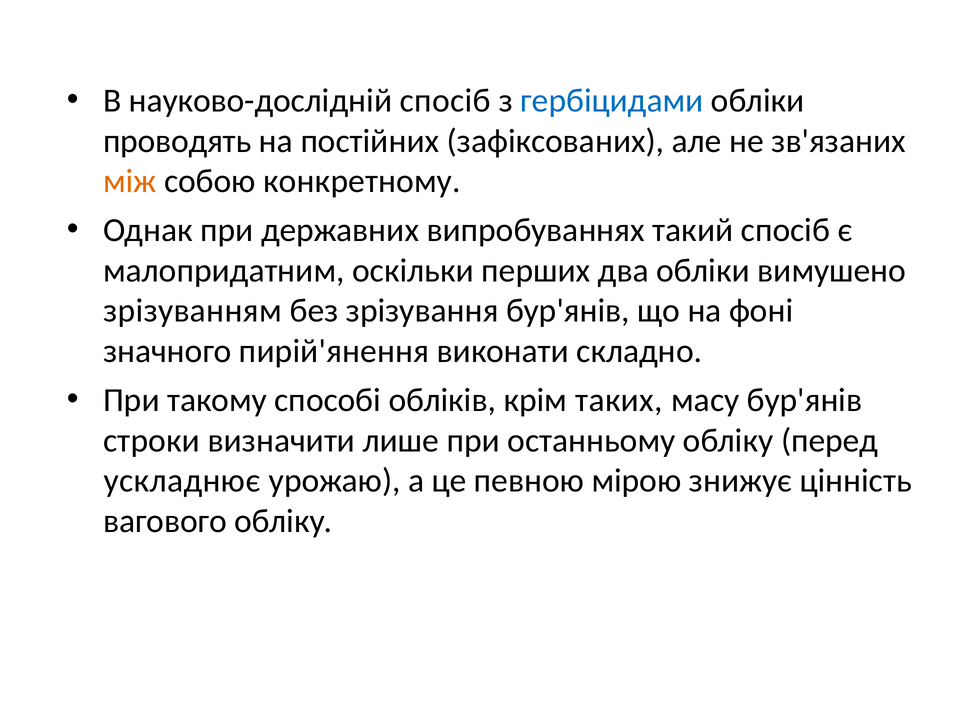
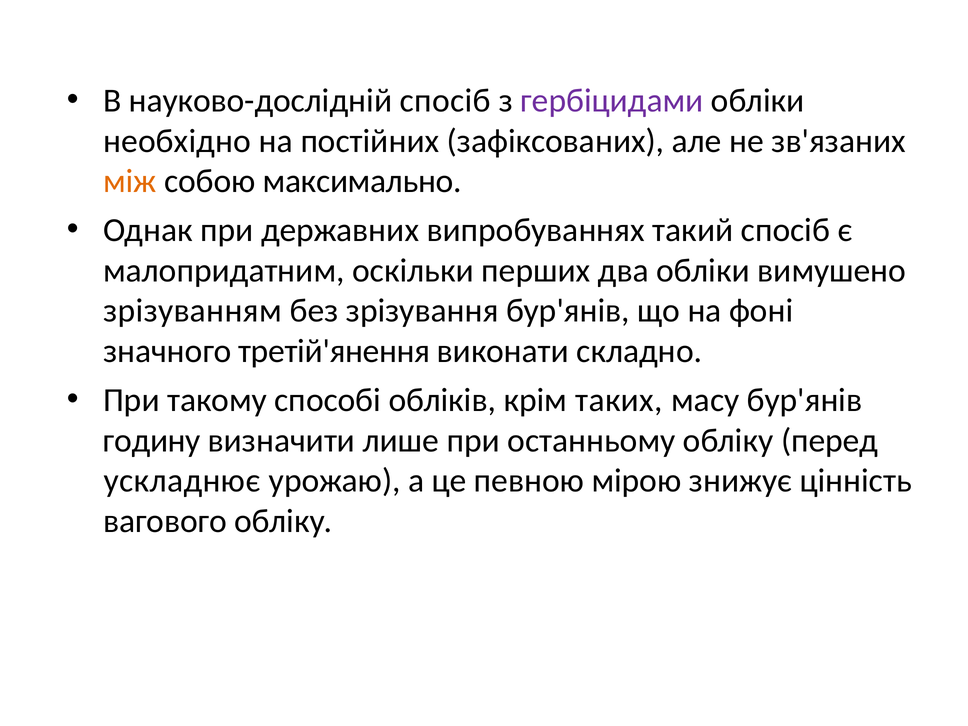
гербіцидами colour: blue -> purple (612, 101)
проводять: проводять -> необхідно (177, 141)
конкретному: конкретному -> максимально (362, 181)
пирій'янення: пирій'янення -> третій'янення (334, 351)
строки: строки -> годину (152, 440)
